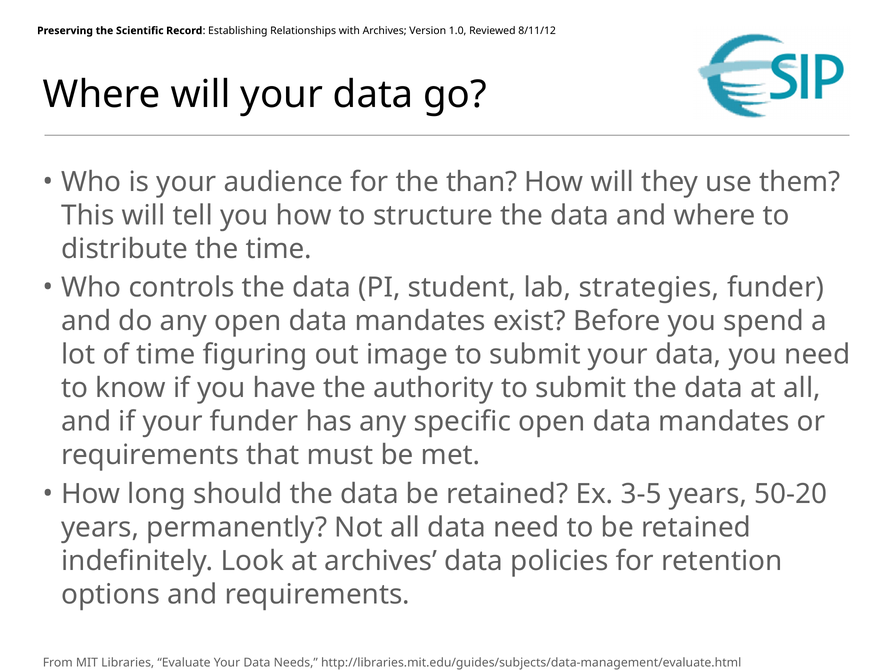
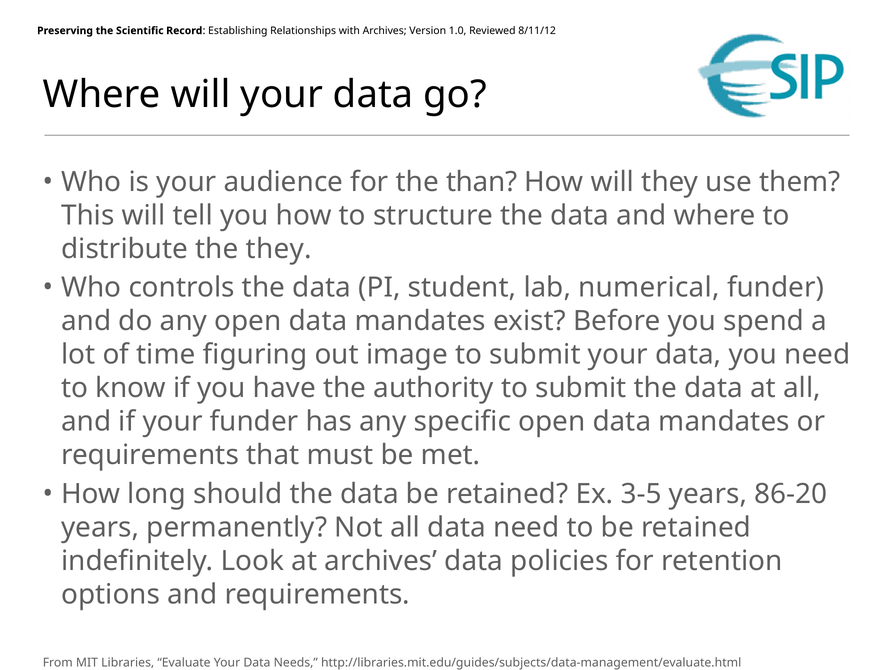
the time: time -> they (279, 249)
strategies: strategies -> numerical (649, 288)
50-20: 50-20 -> 86-20 (791, 494)
